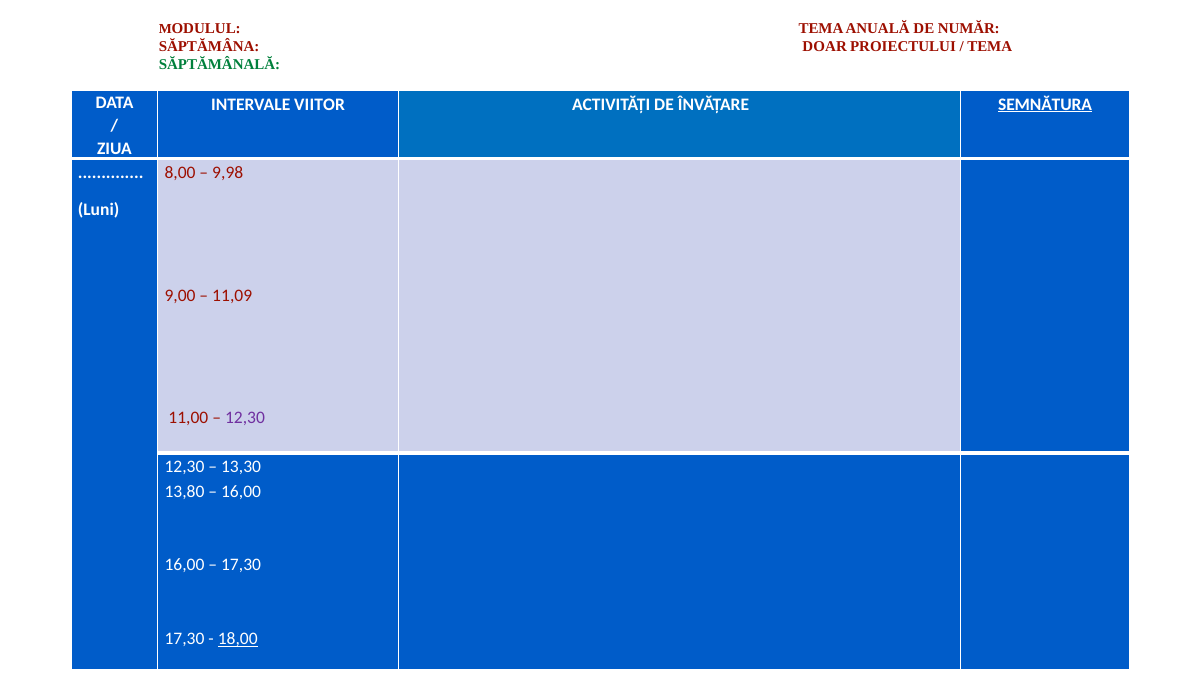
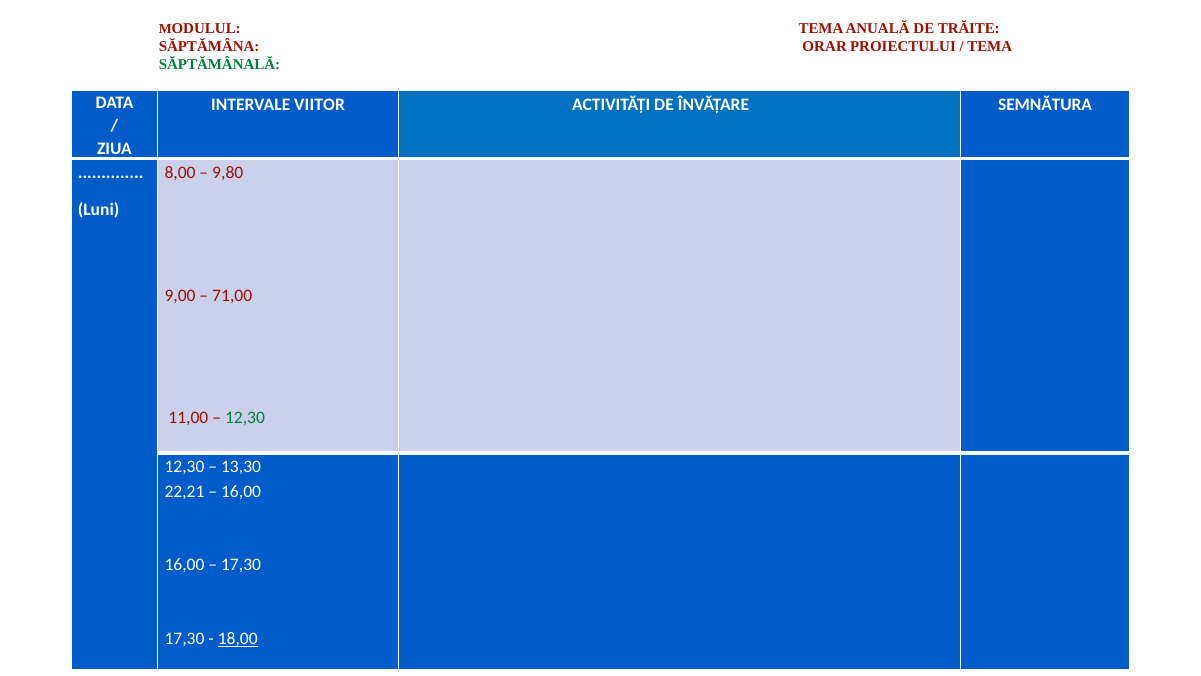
NUMĂR: NUMĂR -> TRĂITE (969, 29)
DOAR: DOAR -> ORAR (825, 47)
SEMNĂTURA underline: present -> none (1045, 104)
9,98: 9,98 -> 9,80 (228, 173)
11,09: 11,09 -> 71,00 (232, 295)
12,30 colour: purple -> green (245, 418)
13,80: 13,80 -> 22,21 (184, 491)
